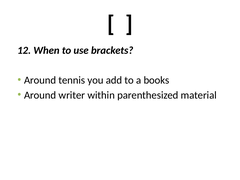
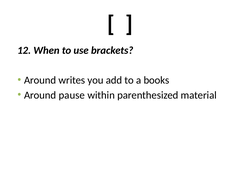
tennis: tennis -> writes (72, 80)
writer: writer -> pause (72, 95)
